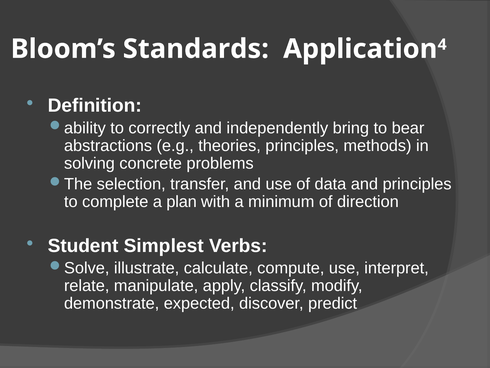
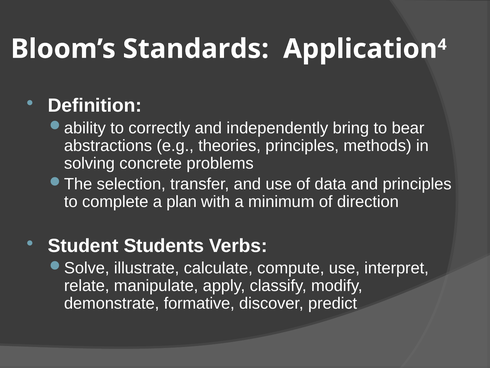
Simplest: Simplest -> Students (164, 245)
expected: expected -> formative (199, 303)
